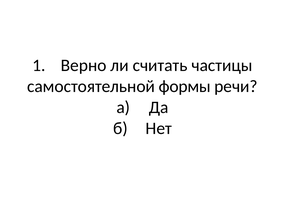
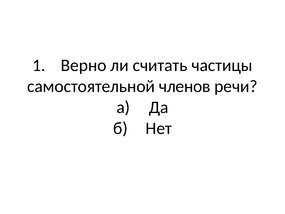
формы: формы -> членов (185, 86)
